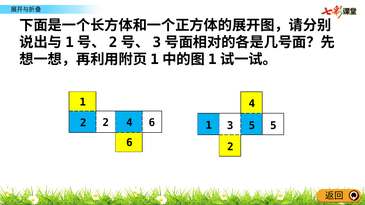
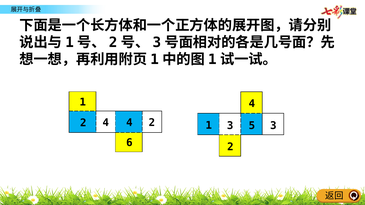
2 2: 2 -> 4 (106, 123)
4 6: 6 -> 2 (152, 123)
5 5: 5 -> 3 (273, 126)
